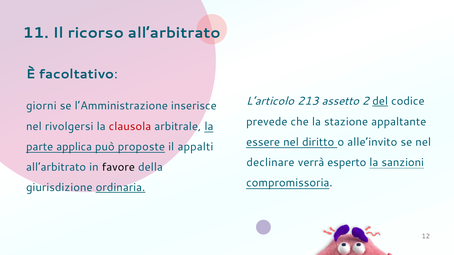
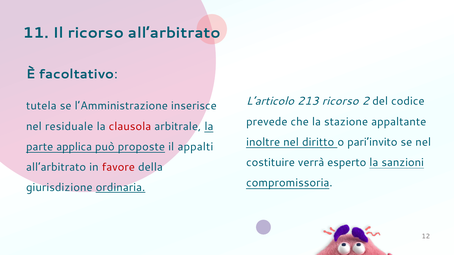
213 assetto: assetto -> ricorso (340, 101)
del underline: present -> none (380, 101)
giorni: giorni -> tutela (41, 106)
rivolgersi: rivolgersi -> residuale (69, 126)
essere: essere -> inoltre (263, 142)
alle’invito: alle’invito -> pari’invito (372, 142)
declinare: declinare -> costituire (271, 163)
favore colour: black -> red (118, 167)
